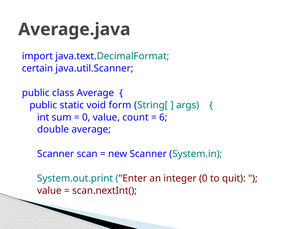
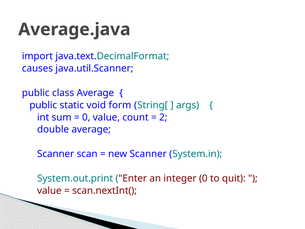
certain: certain -> causes (37, 68)
6: 6 -> 2 (163, 117)
